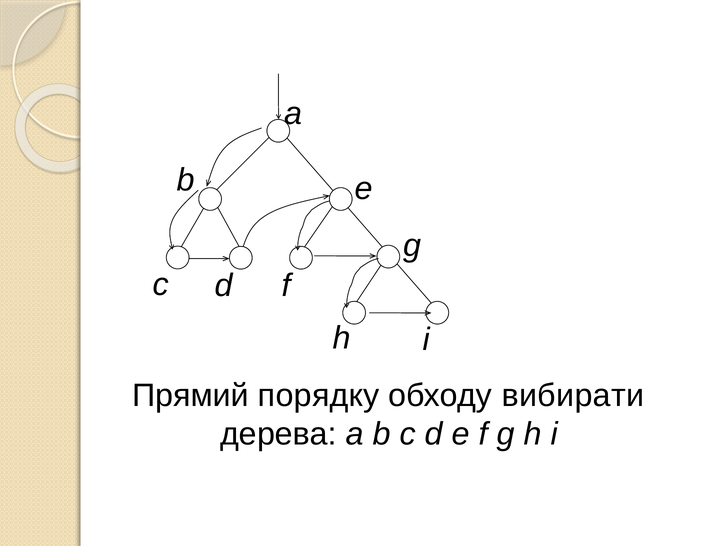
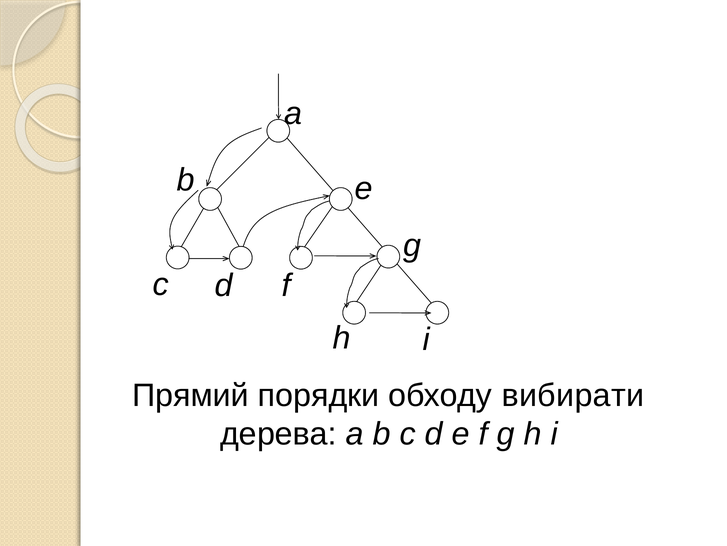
порядку: порядку -> порядки (319, 395)
